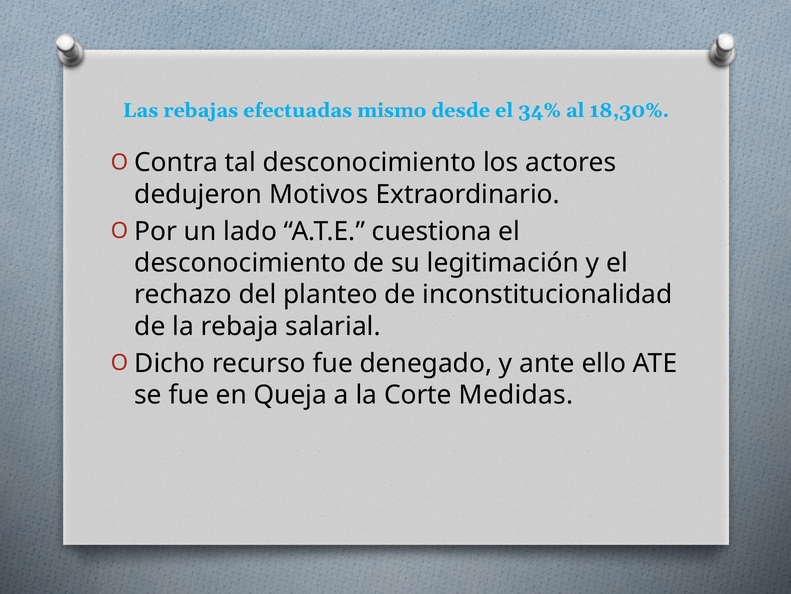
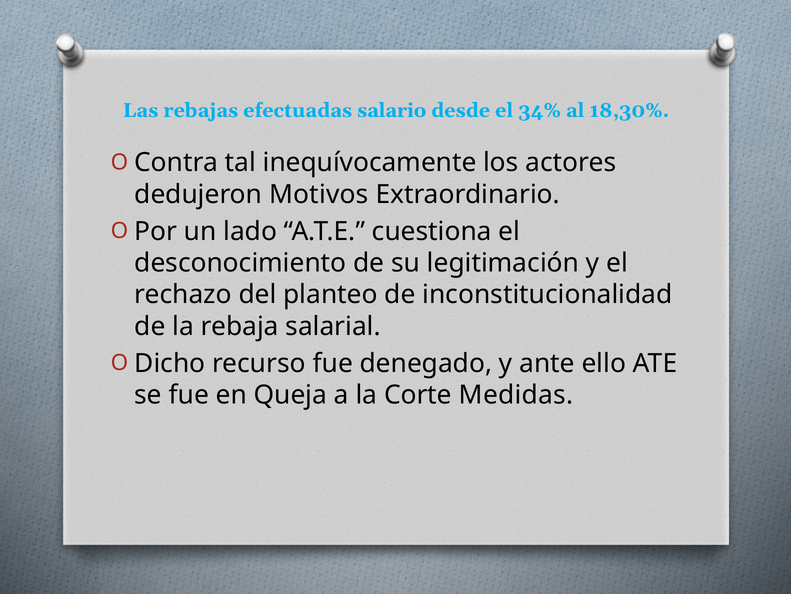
mismo: mismo -> salario (392, 110)
tal desconocimiento: desconocimiento -> inequívocamente (370, 163)
